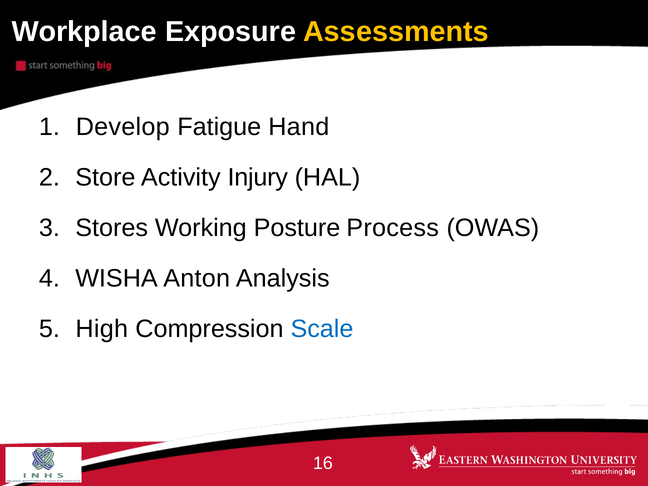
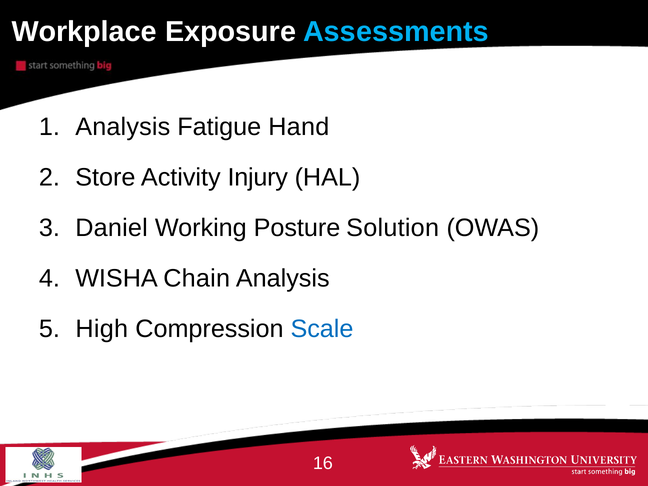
Assessments colour: yellow -> light blue (396, 32)
Develop: Develop -> Analysis (123, 127)
Stores: Stores -> Daniel (112, 228)
Process: Process -> Solution (393, 228)
Anton: Anton -> Chain (197, 278)
